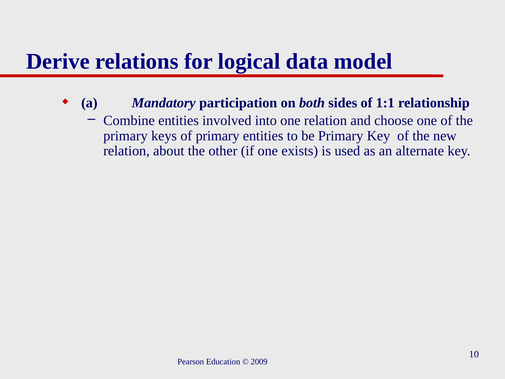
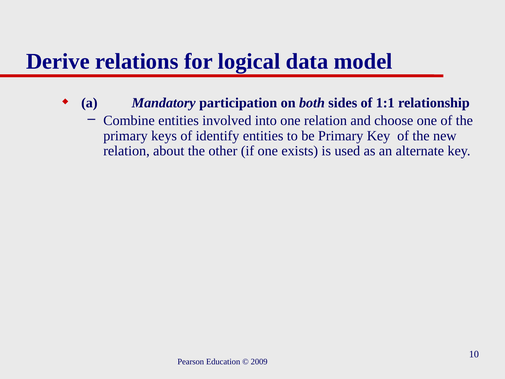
of primary: primary -> identify (218, 136)
